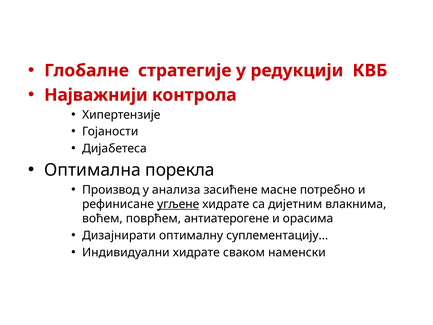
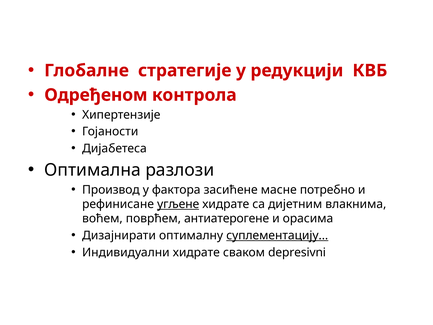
Најважнији: Најважнији -> Одређеном (96, 95)
порекла: порекла -> разлози (180, 170)
анализа: анализа -> фактора (176, 190)
суплементацију underline: none -> present (277, 235)
наменски: наменски -> depresivni (297, 252)
